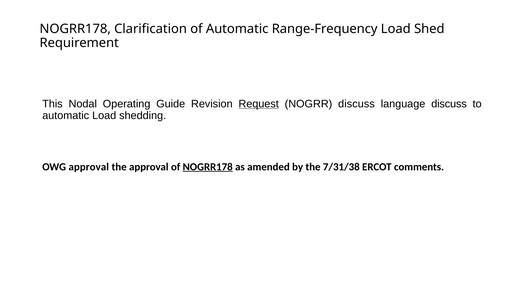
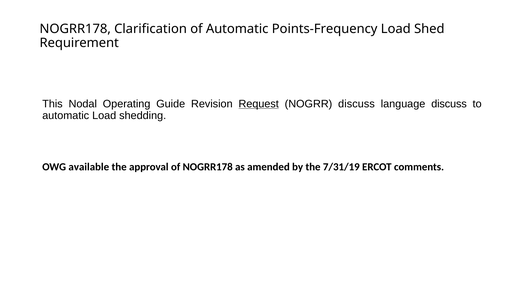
Range-Frequency: Range-Frequency -> Points-Frequency (325, 29)
OWG approval: approval -> available (89, 167)
NOGRR178 underline: present -> none (208, 167)
7/31/38: 7/31/38 -> 7/31/19 (341, 167)
